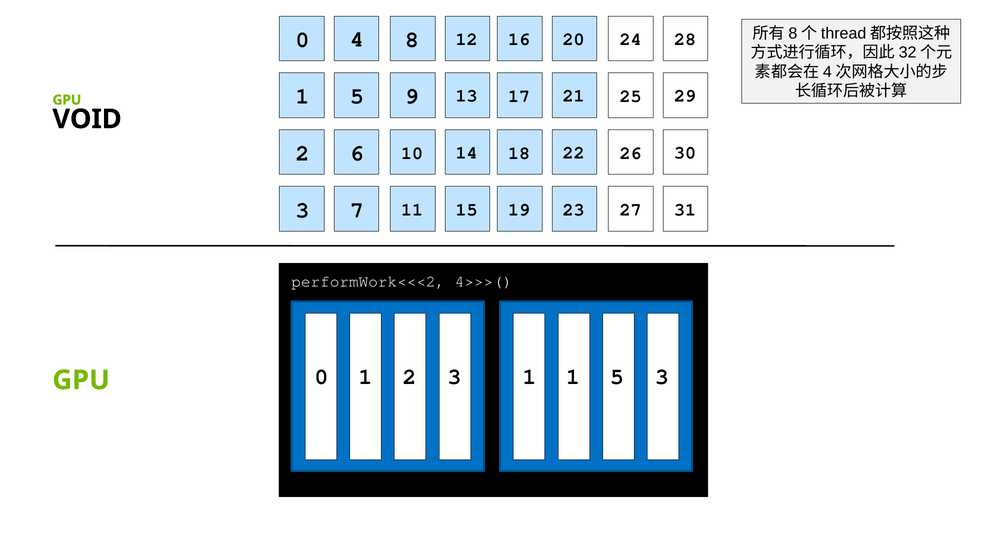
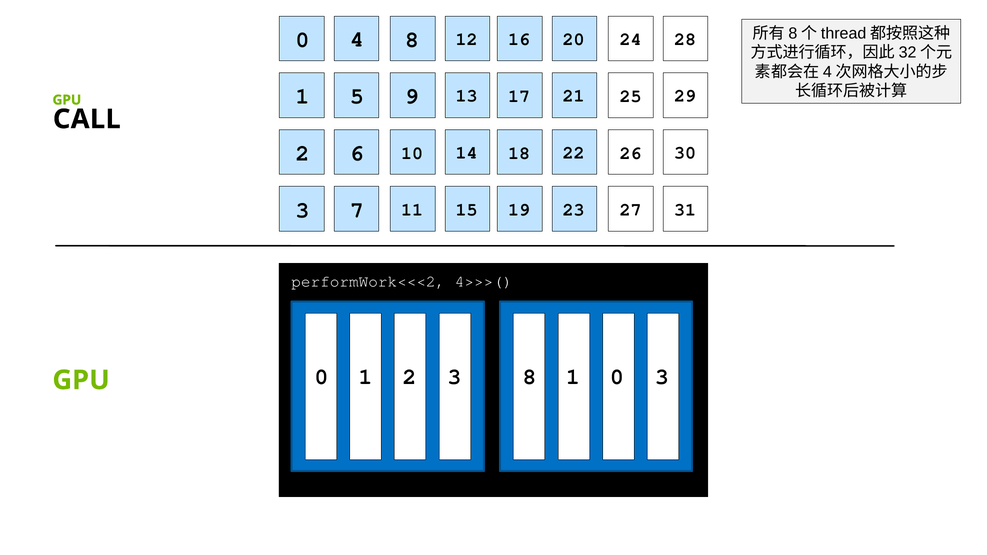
VOID: VOID -> CALL (87, 119)
3 1: 1 -> 8 (530, 377)
1 5: 5 -> 0 (617, 377)
